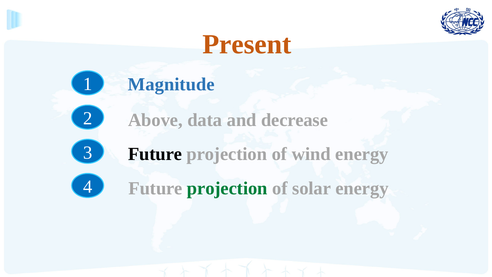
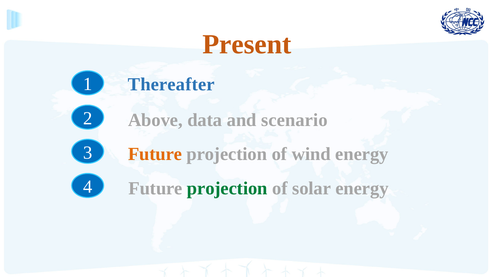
Magnitude: Magnitude -> Thereafter (171, 84)
decrease: decrease -> scenario (294, 120)
Future colour: black -> orange (155, 154)
